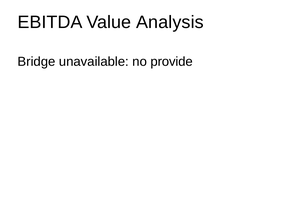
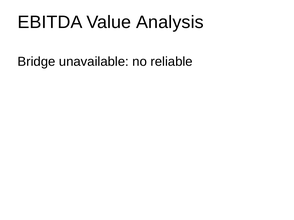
provide: provide -> reliable (172, 62)
